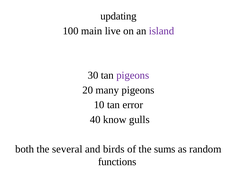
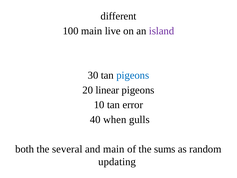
updating: updating -> different (118, 16)
pigeons colour: purple -> blue (133, 75)
many: many -> linear (107, 90)
know: know -> when (115, 119)
and birds: birds -> main (114, 149)
functions: functions -> updating (117, 162)
